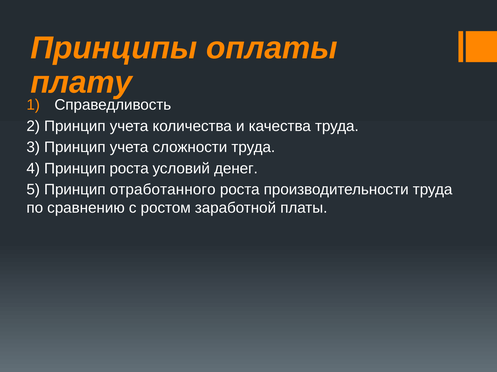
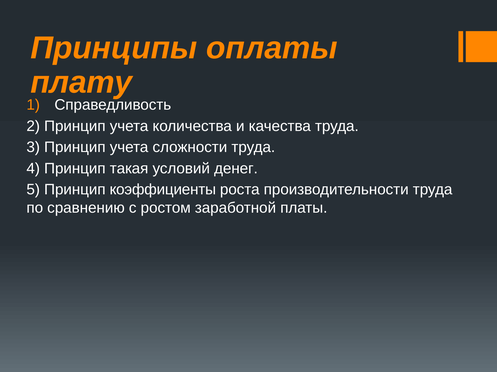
Принцип роста: роста -> такая (129, 169)
отработанного: отработанного -> коэффициенты (163, 190)
